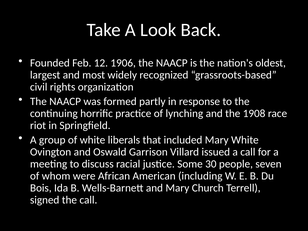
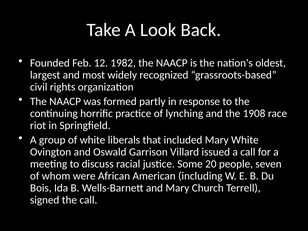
1906: 1906 -> 1982 (123, 63)
30: 30 -> 20 (211, 164)
